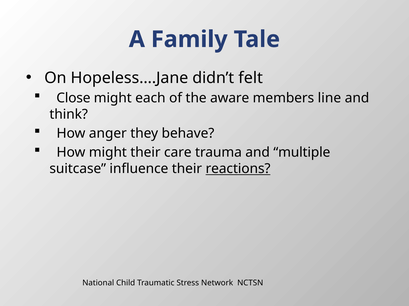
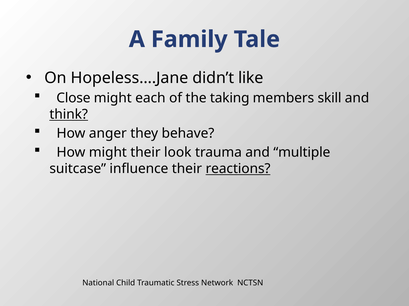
felt: felt -> like (251, 78)
aware: aware -> taking (230, 98)
line: line -> skill (330, 98)
think underline: none -> present (69, 115)
care: care -> look (178, 153)
